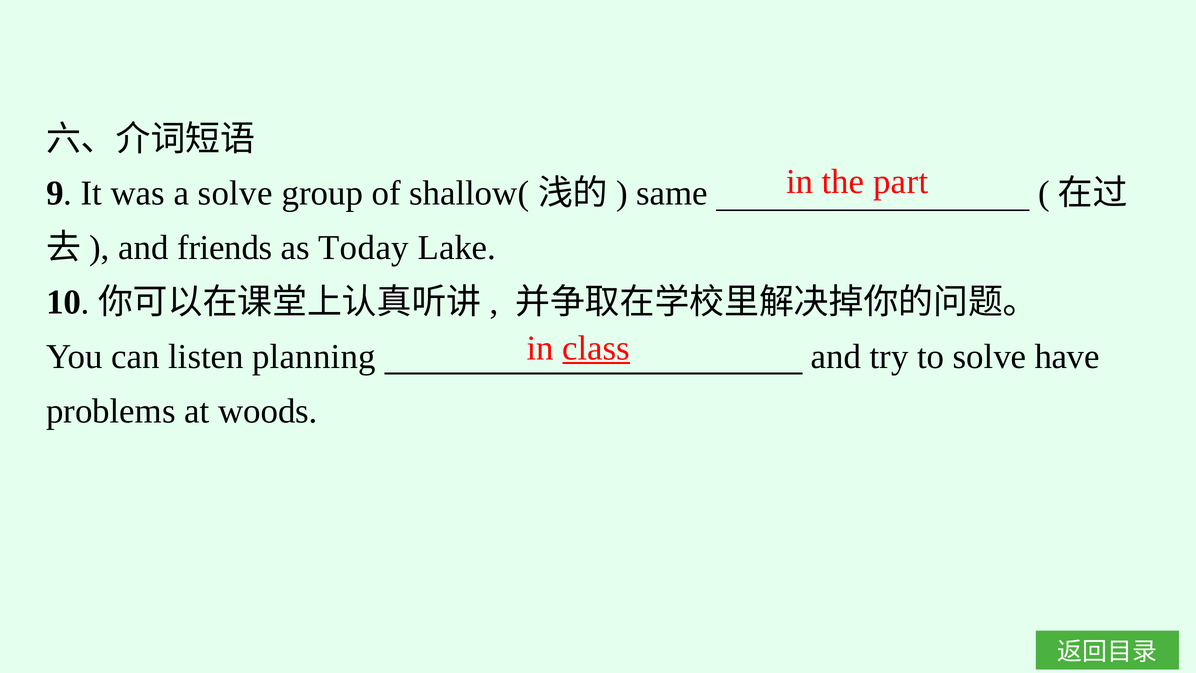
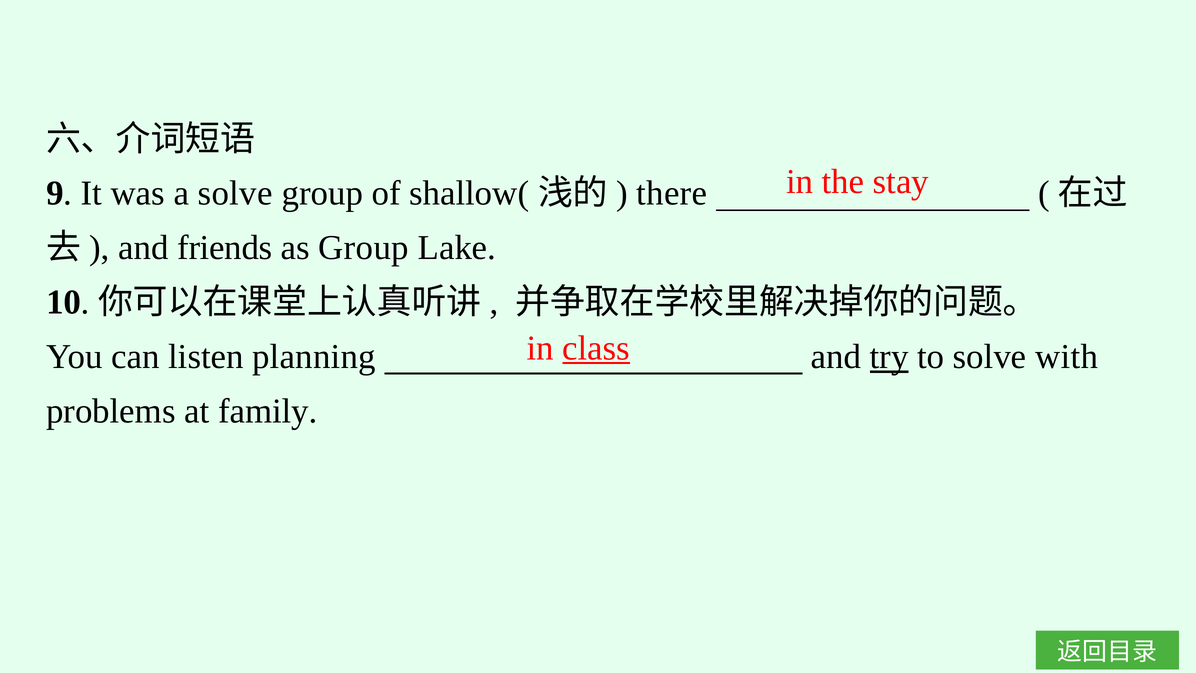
part: part -> stay (901, 181)
same: same -> there (672, 193)
as Today: Today -> Group (364, 248)
try underline: none -> present (889, 357)
have: have -> with (1067, 357)
woods: woods -> family (268, 411)
